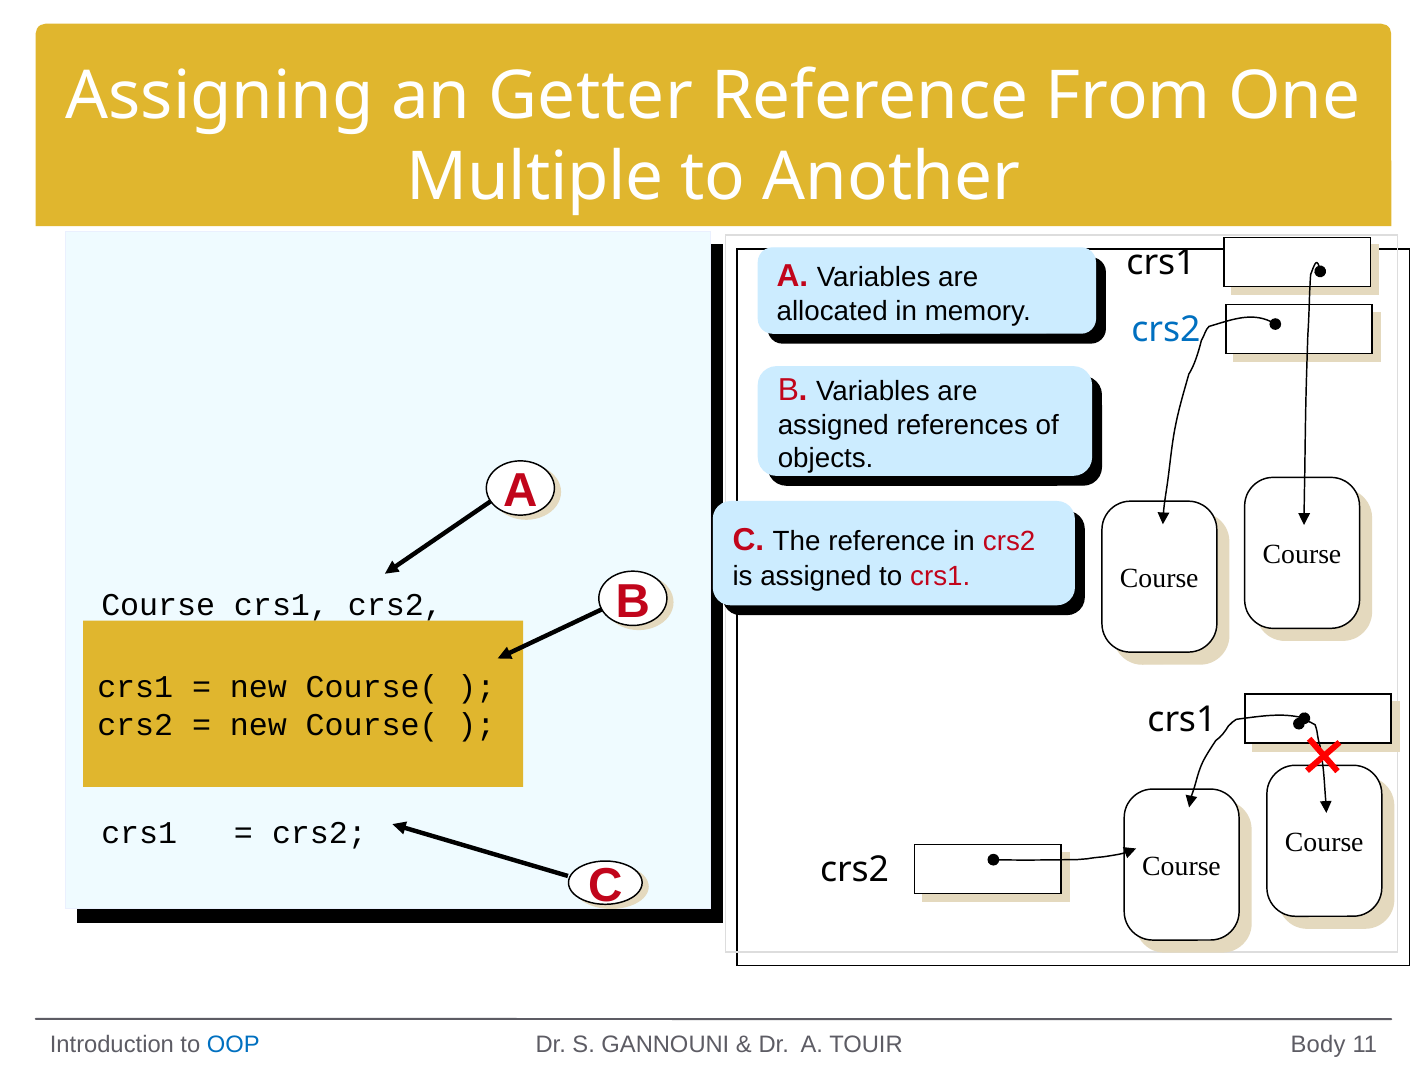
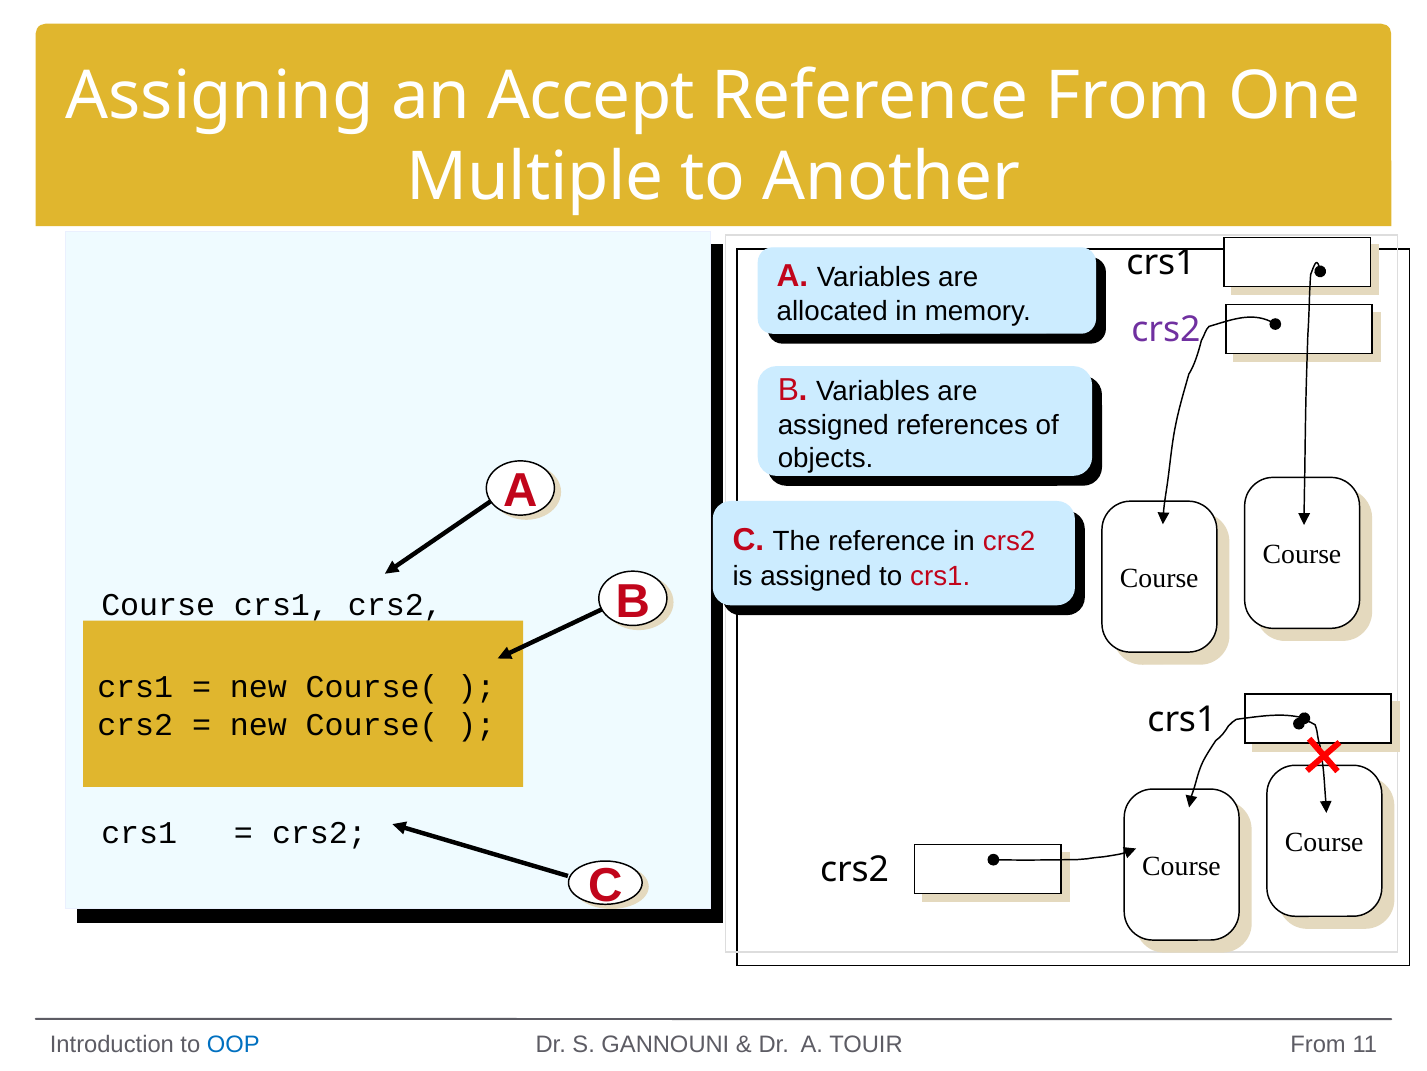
Getter: Getter -> Accept (591, 96)
crs2 colour: blue -> purple (1166, 330)
TOUIR Body: Body -> From (1318, 1044)
